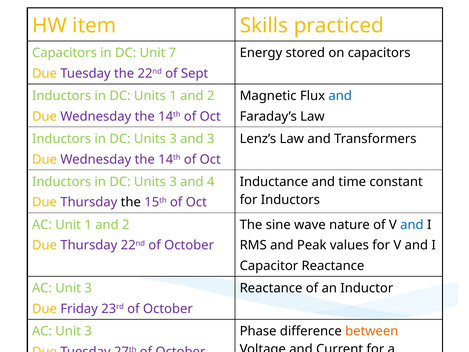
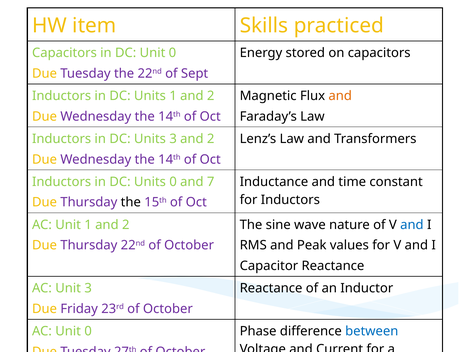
DC Unit 7: 7 -> 0 (172, 53)
and colour: blue -> orange (340, 96)
3 and 3: 3 -> 2 (211, 139)
3: 3 -> 0 (173, 182)
4: 4 -> 7 (211, 182)
3: 3 -> 0 (88, 331)
between colour: orange -> blue (372, 331)
